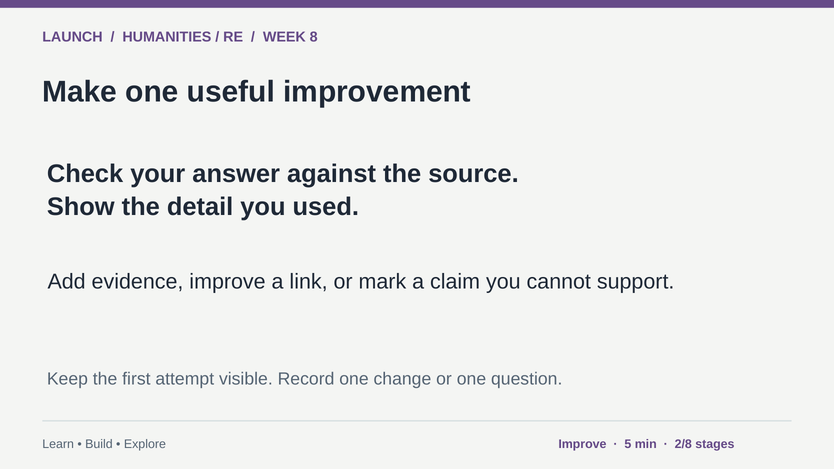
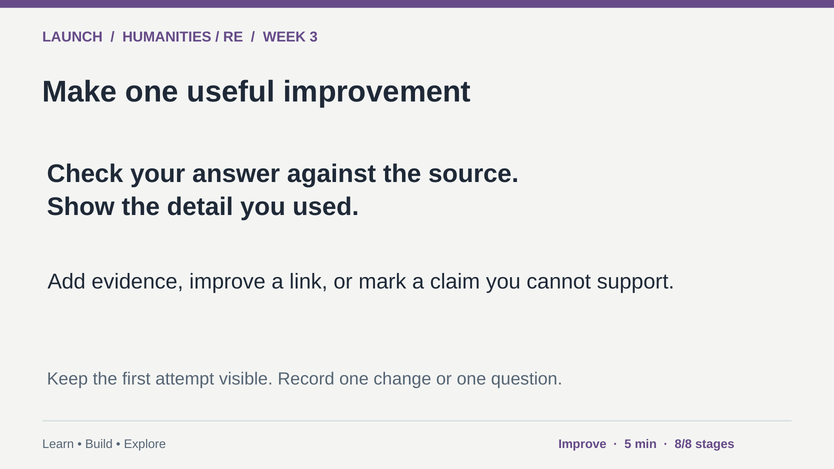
8: 8 -> 3 (314, 37)
2/8: 2/8 -> 8/8 (683, 444)
